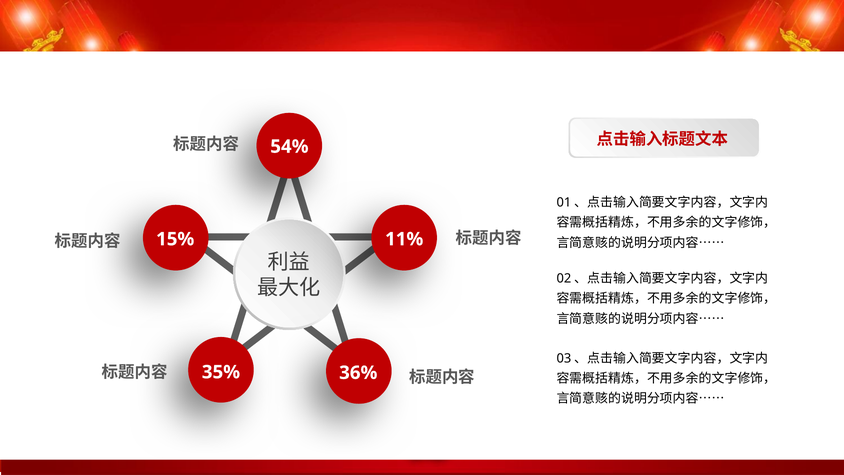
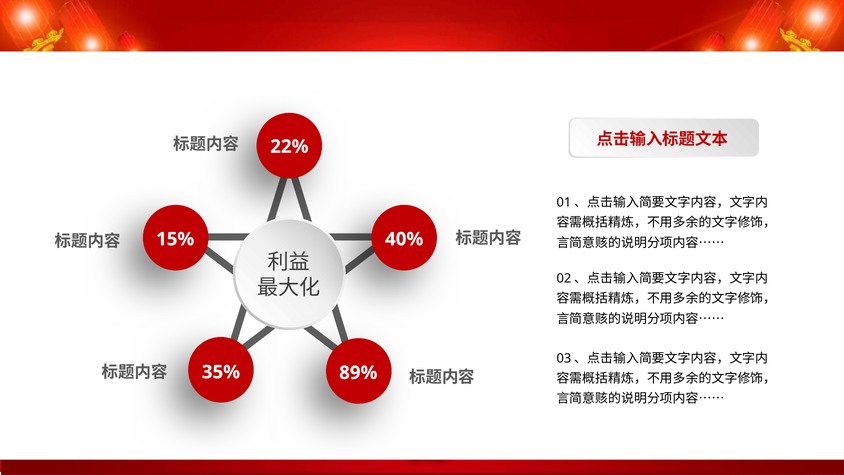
54%: 54% -> 22% (289, 147)
11%: 11% -> 40% (404, 239)
36%: 36% -> 89% (358, 373)
